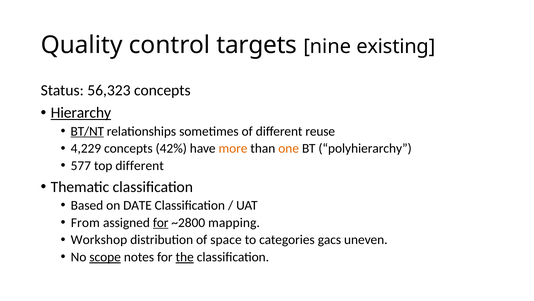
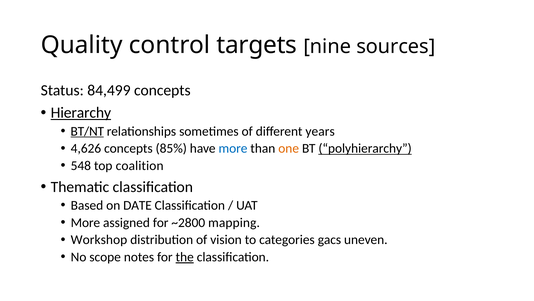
existing: existing -> sources (396, 46)
56,323: 56,323 -> 84,499 (109, 90)
reuse: reuse -> years (320, 131)
4,229: 4,229 -> 4,626 (86, 148)
42%: 42% -> 85% (171, 148)
more colour: orange -> blue (233, 148)
polyhierarchy underline: none -> present (365, 148)
577: 577 -> 548 (81, 165)
top different: different -> coalition (140, 165)
From: From -> More (85, 222)
for underline: present -> none (161, 222)
space: space -> vision (226, 239)
scope underline: present -> none (105, 256)
